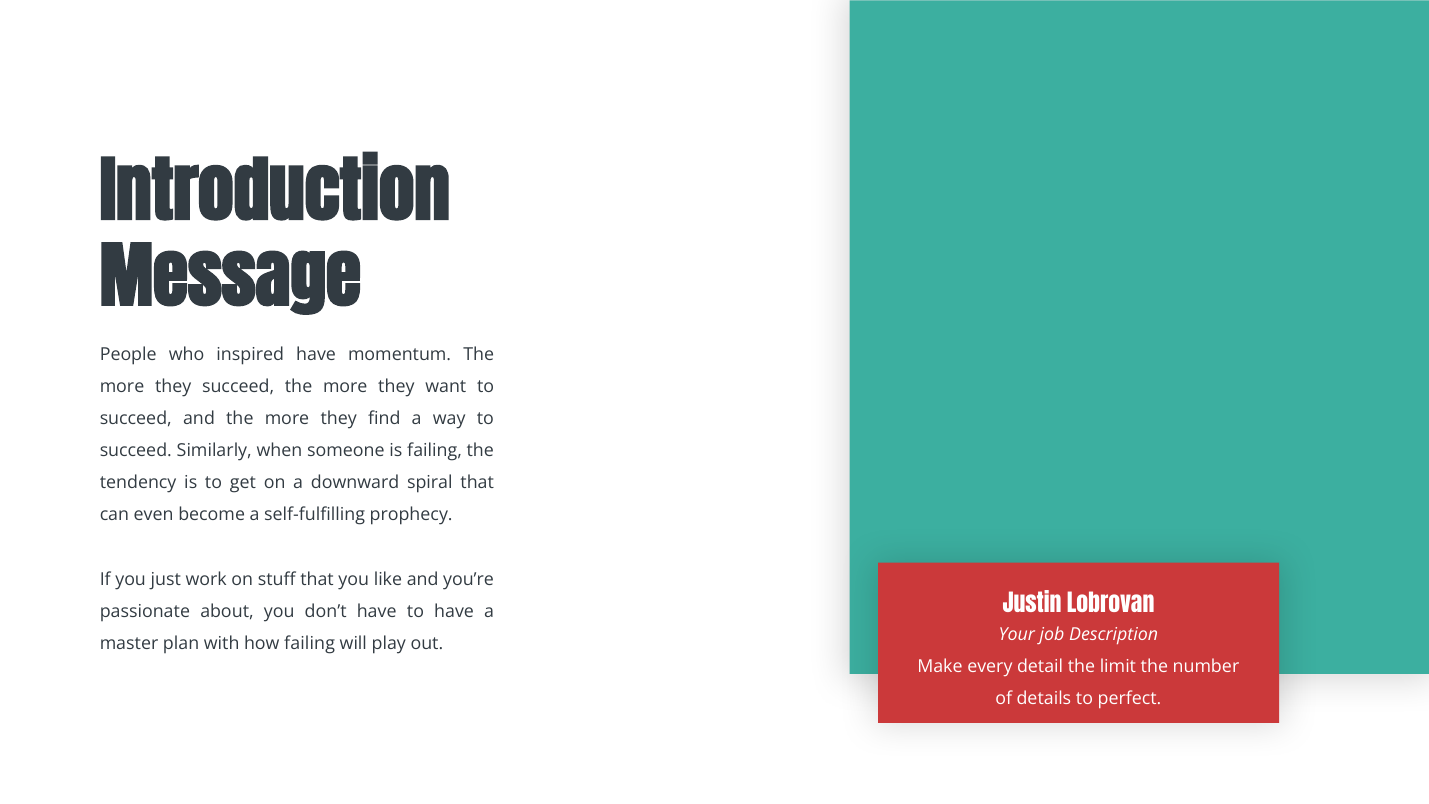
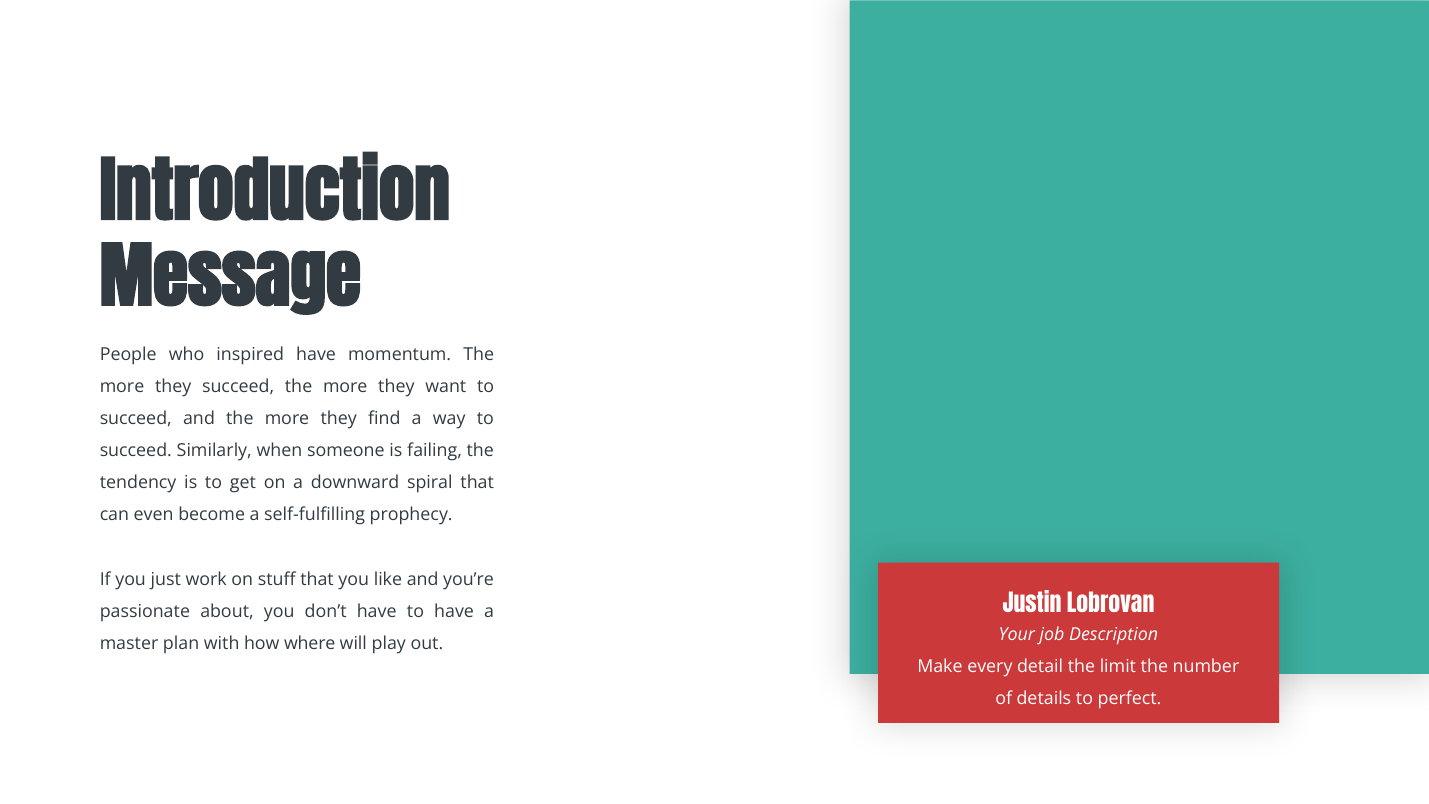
how failing: failing -> where (310, 643)
